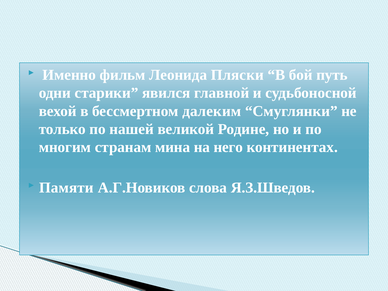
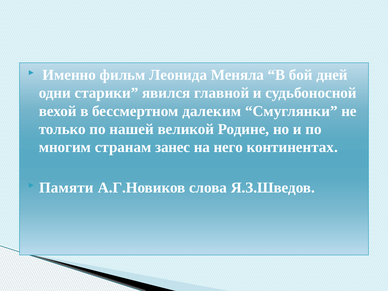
Пляски: Пляски -> Меняла (237, 75)
путь: путь -> дней (332, 75)
мина: мина -> занес (173, 147)
